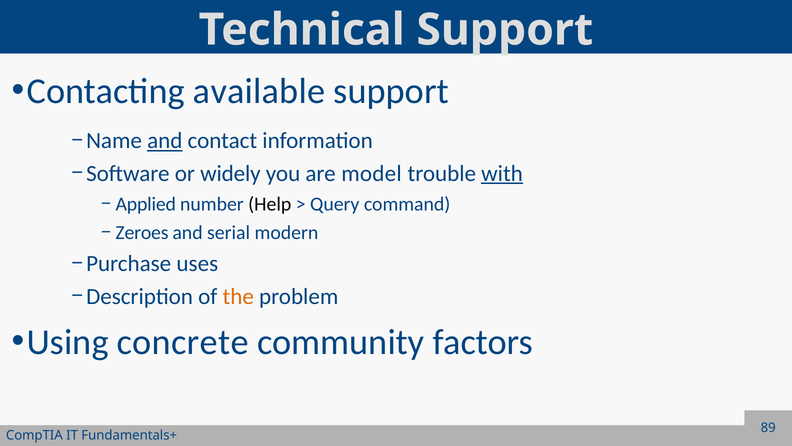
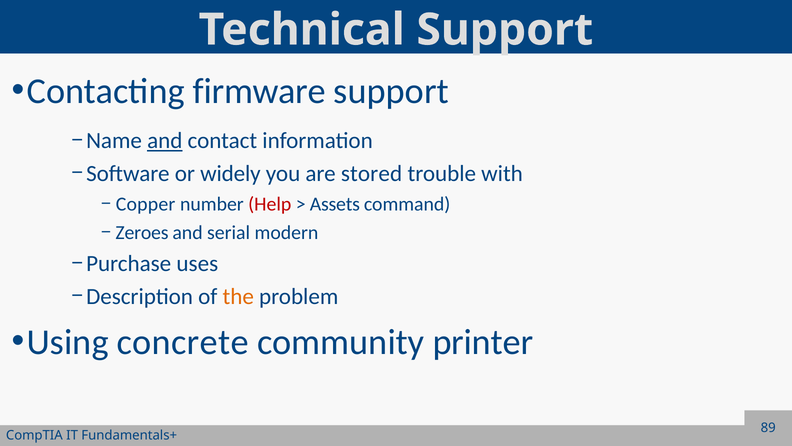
available: available -> firmware (259, 91)
model: model -> stored (372, 173)
with underline: present -> none (502, 173)
Applied: Applied -> Copper (146, 204)
Help colour: black -> red (270, 204)
Query: Query -> Assets (335, 204)
factors: factors -> printer (483, 342)
